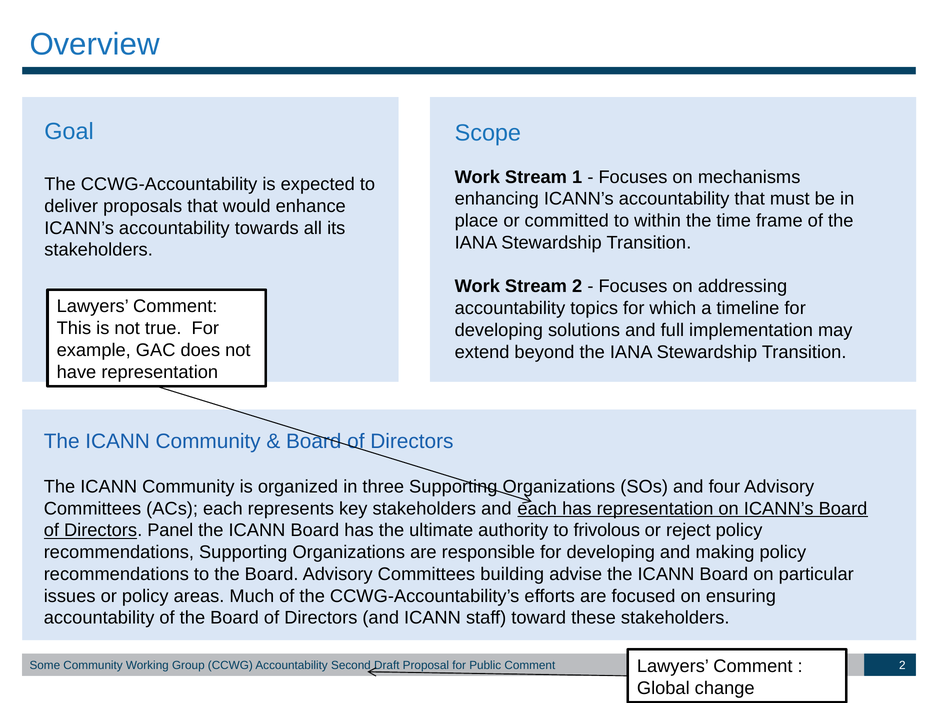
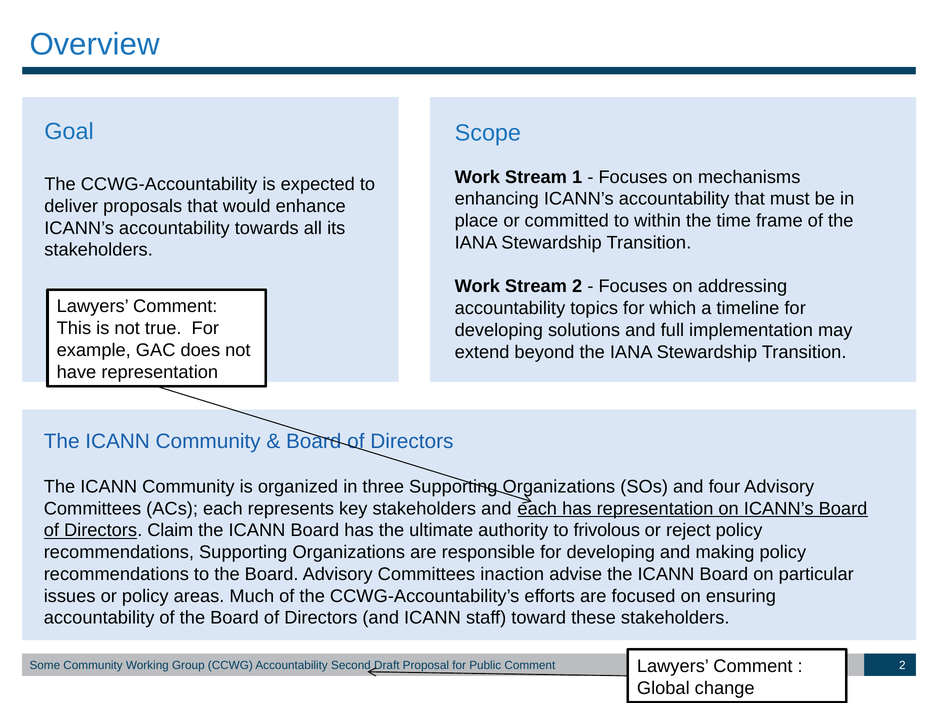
Panel: Panel -> Claim (170, 531)
building: building -> inaction (512, 575)
